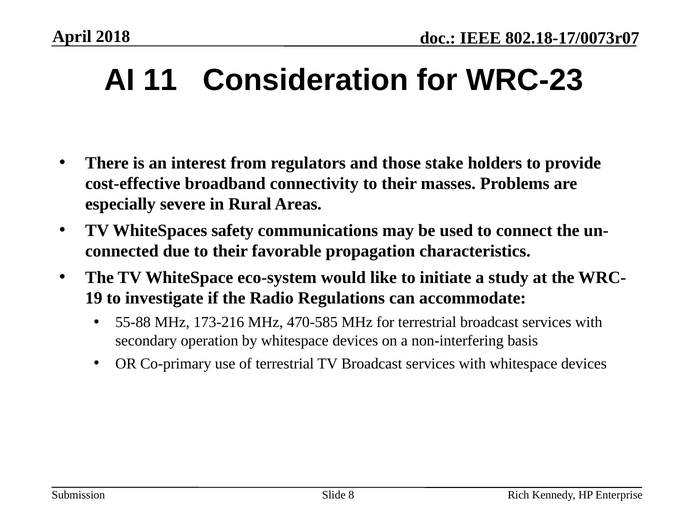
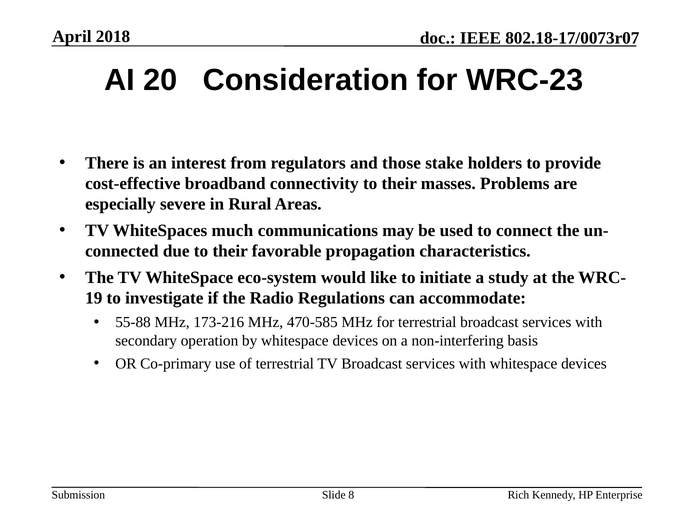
11: 11 -> 20 (160, 80)
safety: safety -> much (232, 231)
